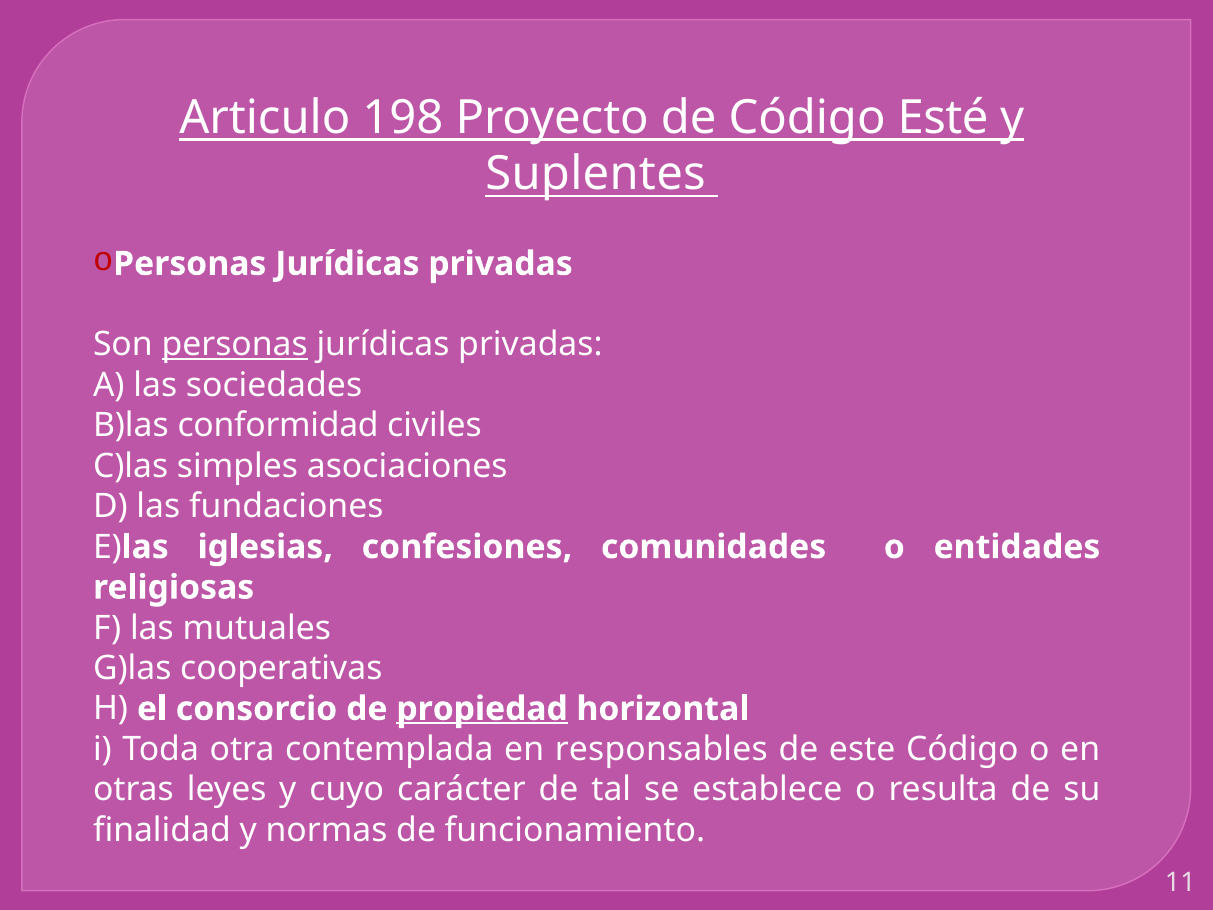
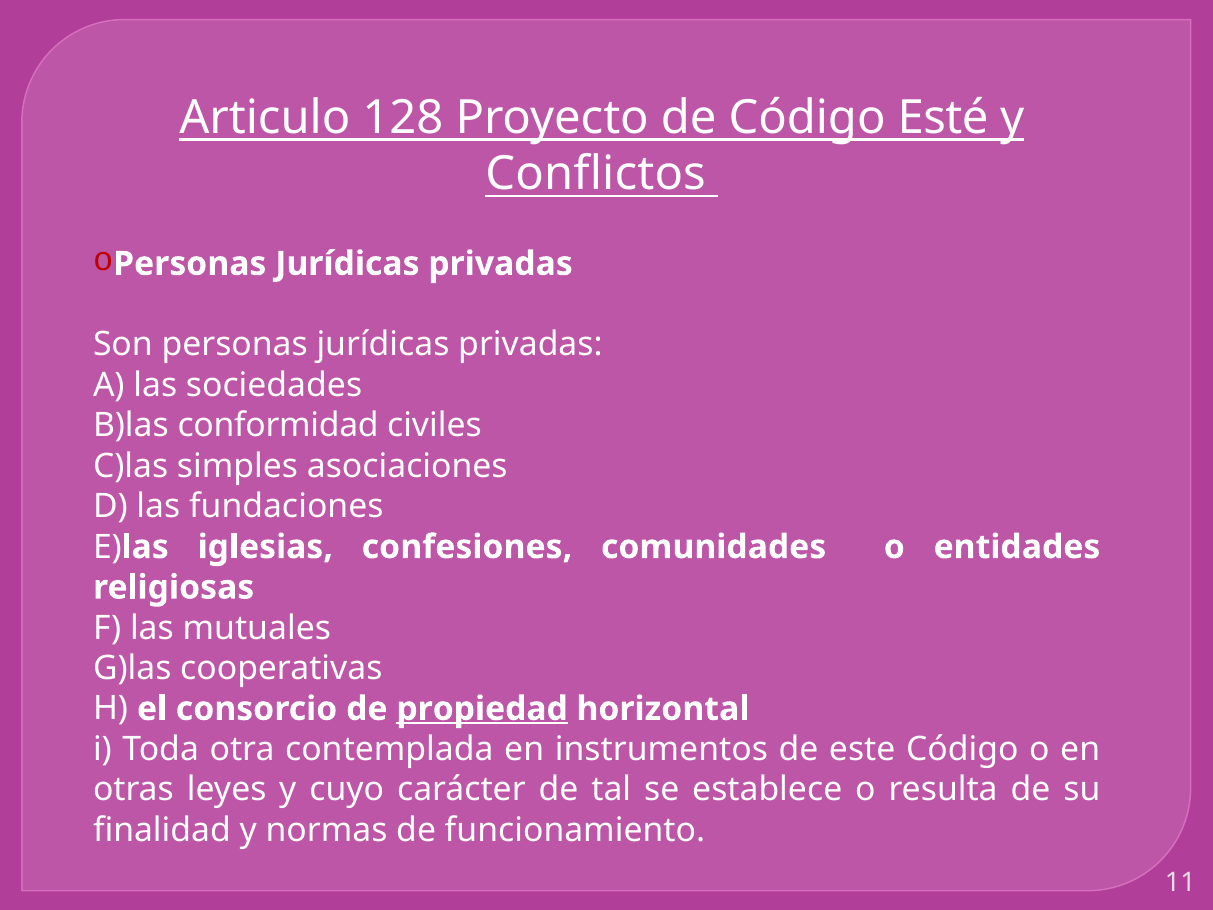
198: 198 -> 128 (403, 118)
Suplentes: Suplentes -> Conflictos (596, 174)
personas underline: present -> none (235, 345)
responsables: responsables -> instrumentos (661, 749)
